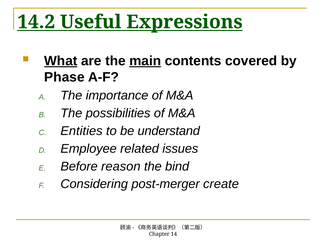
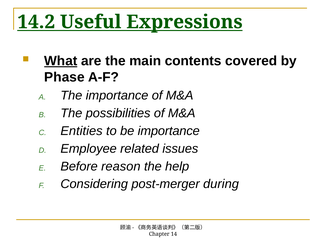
main underline: present -> none (145, 61)
be understand: understand -> importance (169, 131)
bind: bind -> help (177, 167)
create: create -> during (221, 184)
